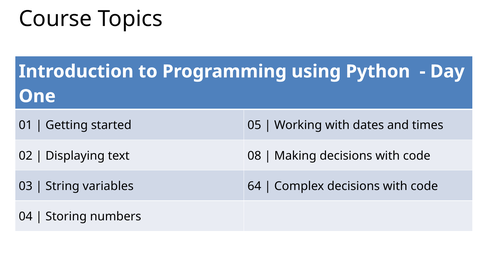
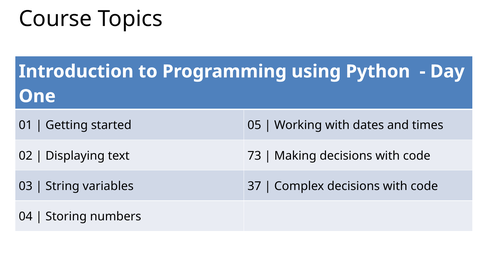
08: 08 -> 73 (254, 156)
64: 64 -> 37 (254, 186)
